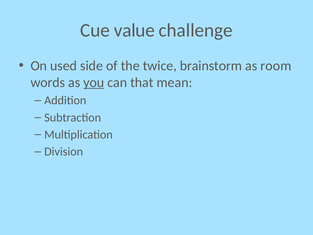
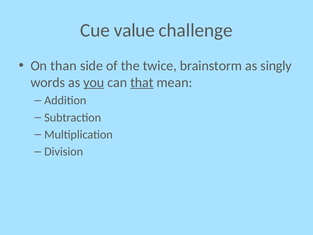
used: used -> than (63, 66)
room: room -> singly (276, 66)
that underline: none -> present (142, 82)
